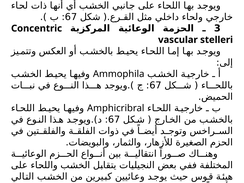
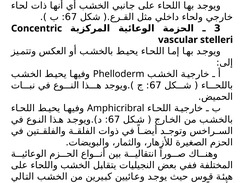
Ammophila: Ammophila -> Phelloderm (119, 74)
